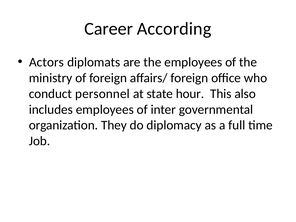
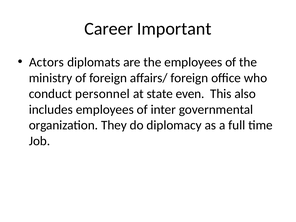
According: According -> Important (174, 29)
hour: hour -> even (190, 94)
